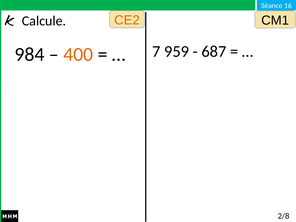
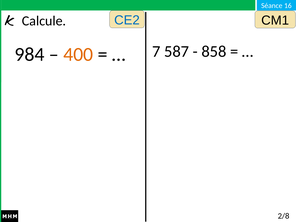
CE2 colour: orange -> blue (127, 20)
959: 959 -> 587 (177, 52)
687: 687 -> 858 (214, 52)
